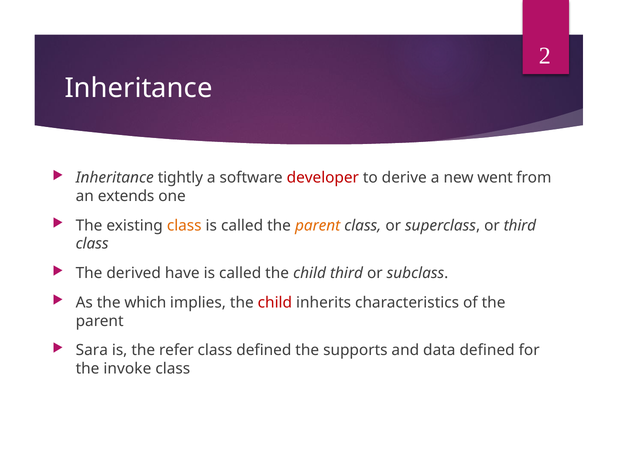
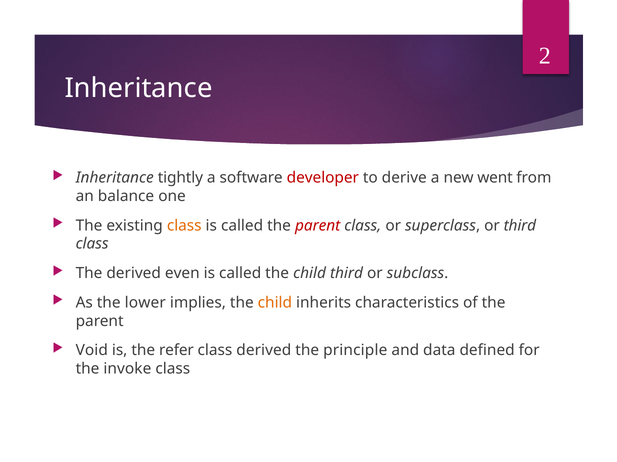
extends: extends -> balance (126, 196)
parent colour: orange -> red (318, 226)
have: have -> even (182, 274)
which: which -> lower (145, 303)
child colour: red -> orange (275, 303)
Sara: Sara -> Void (92, 351)
class defined: defined -> derived (264, 351)
supports: supports -> principle (355, 351)
